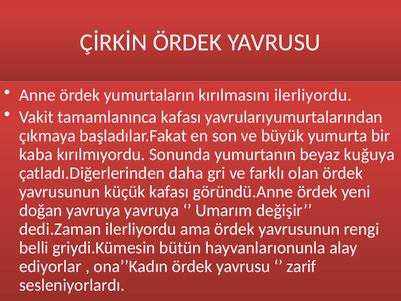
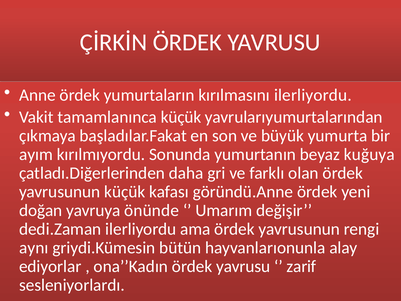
tamamlanınca kafası: kafası -> küçük (181, 117)
kaba: kaba -> ayım (36, 154)
yavruya yavruya: yavruya -> önünde (152, 210)
belli: belli -> aynı (34, 248)
